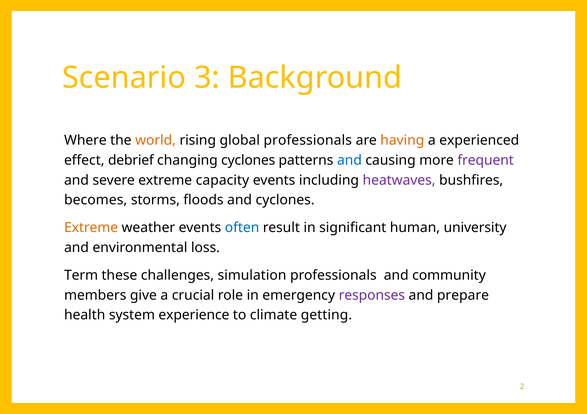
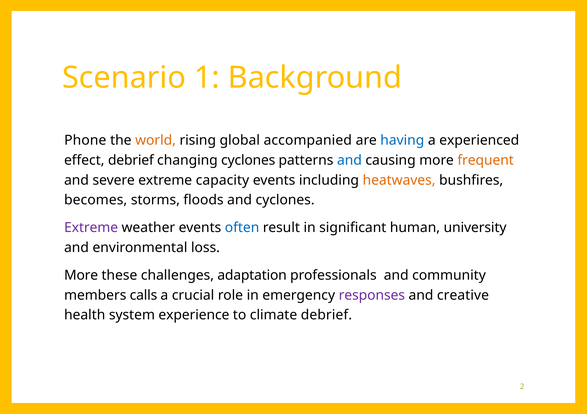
3: 3 -> 1 (207, 77)
Where: Where -> Phone (85, 140)
global professionals: professionals -> accompanied (308, 140)
having colour: orange -> blue (402, 140)
frequent colour: purple -> orange (486, 160)
heatwaves colour: purple -> orange (399, 180)
Extreme colour: orange -> purple (91, 228)
Term: Term -> More (81, 275)
simulation: simulation -> adaptation (252, 275)
give: give -> calls (144, 295)
prepare: prepare -> creative (463, 295)
climate getting: getting -> debrief (326, 315)
